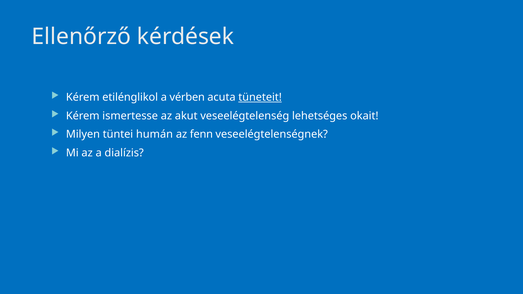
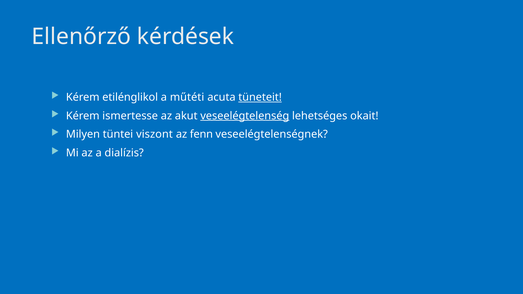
vérben: vérben -> műtéti (187, 97)
veseelégtelenség underline: none -> present (245, 116)
humán: humán -> viszont (154, 134)
